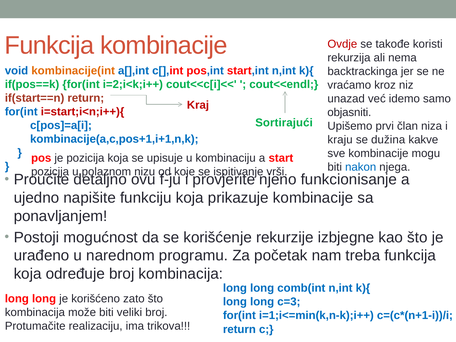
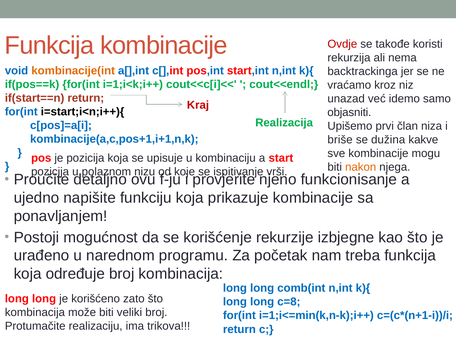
i=2;i<k;i++: i=2;i<k;i++ -> i=1;i<k;i++ (133, 84)
i=start;i<n;i++){ colour: red -> black (83, 112)
Sortirajući: Sortirajući -> Realizacija (284, 123)
kraju: kraju -> briše (340, 140)
nakon colour: blue -> orange (361, 167)
c=3: c=3 -> c=8 (289, 302)
